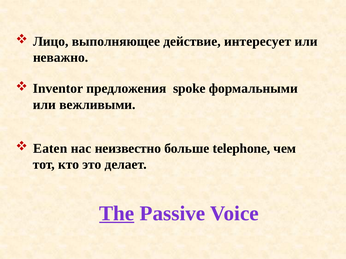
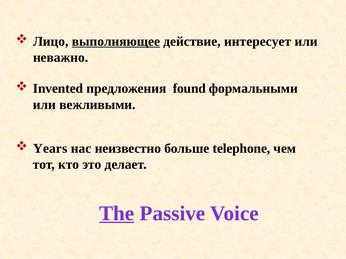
выполняющее underline: none -> present (116, 41)
Inventor: Inventor -> Invented (58, 89)
spoke: spoke -> found (189, 89)
Eaten: Eaten -> Years (50, 149)
